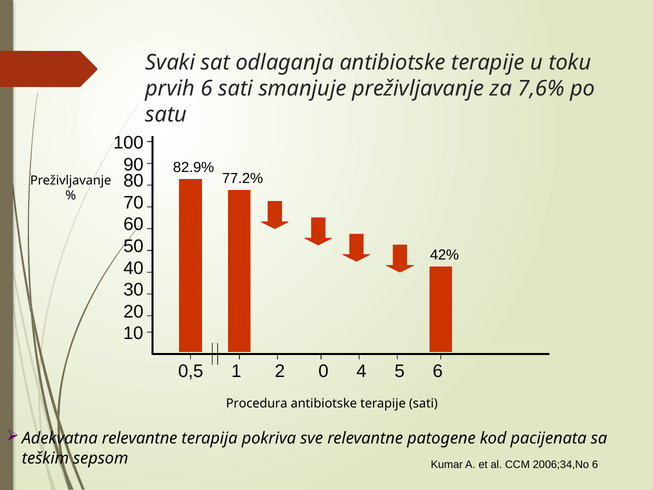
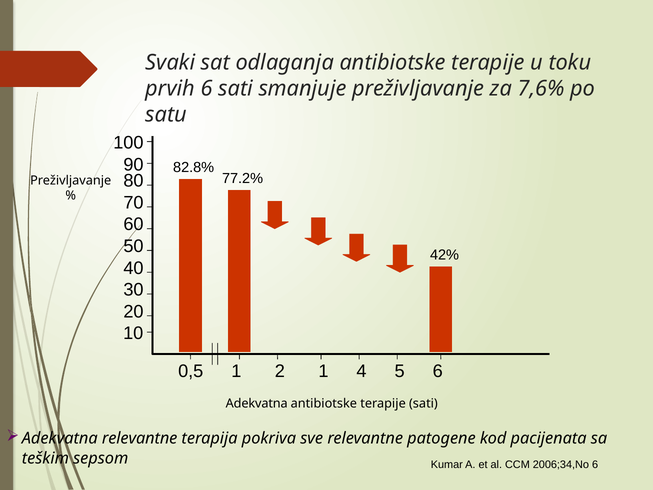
82.9%: 82.9% -> 82.8% (194, 168)
2 0: 0 -> 1 (323, 371)
Procedura: Procedura -> Adekvatna (257, 404)
